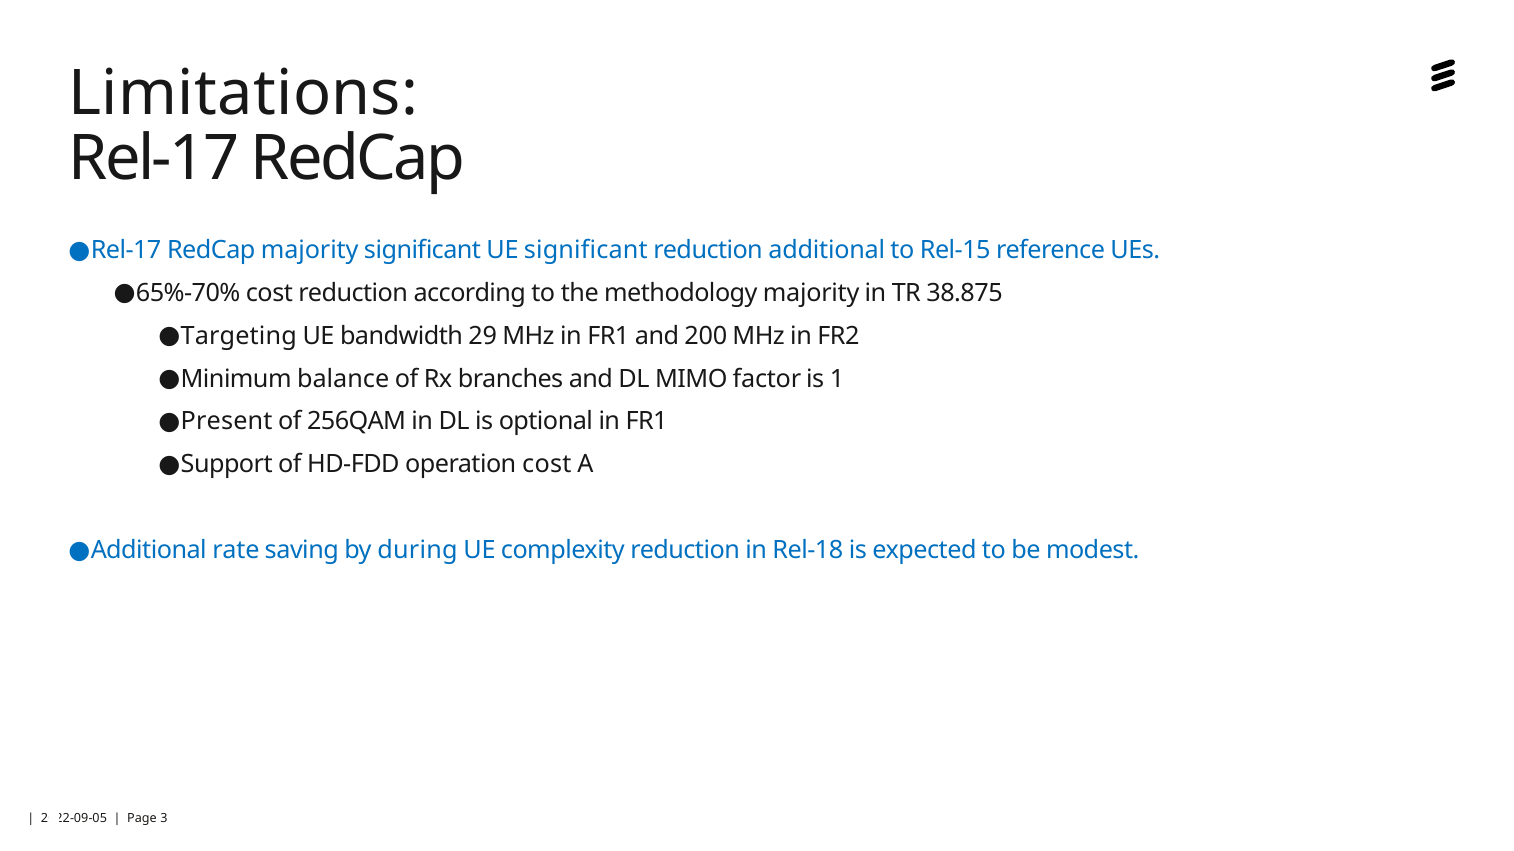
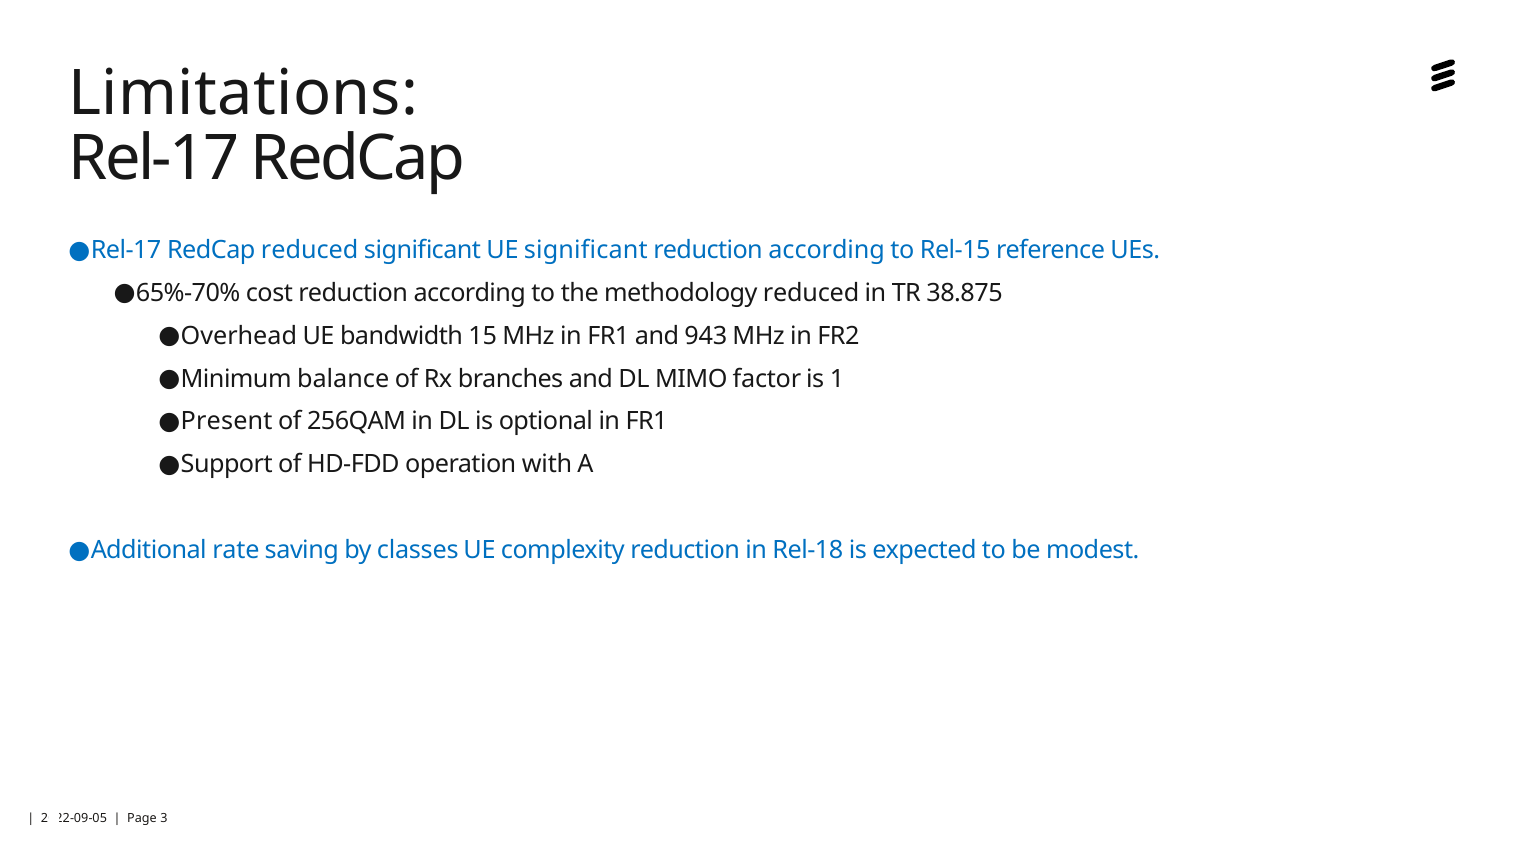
RedCap majority: majority -> reduced (310, 250)
additional: additional -> according (827, 250)
methodology majority: majority -> reduced (811, 293)
Targeting: Targeting -> Overhead (239, 336)
29: 29 -> 15 (483, 336)
200: 200 -> 943 (706, 336)
operation cost: cost -> with (547, 465)
during: during -> classes (418, 551)
